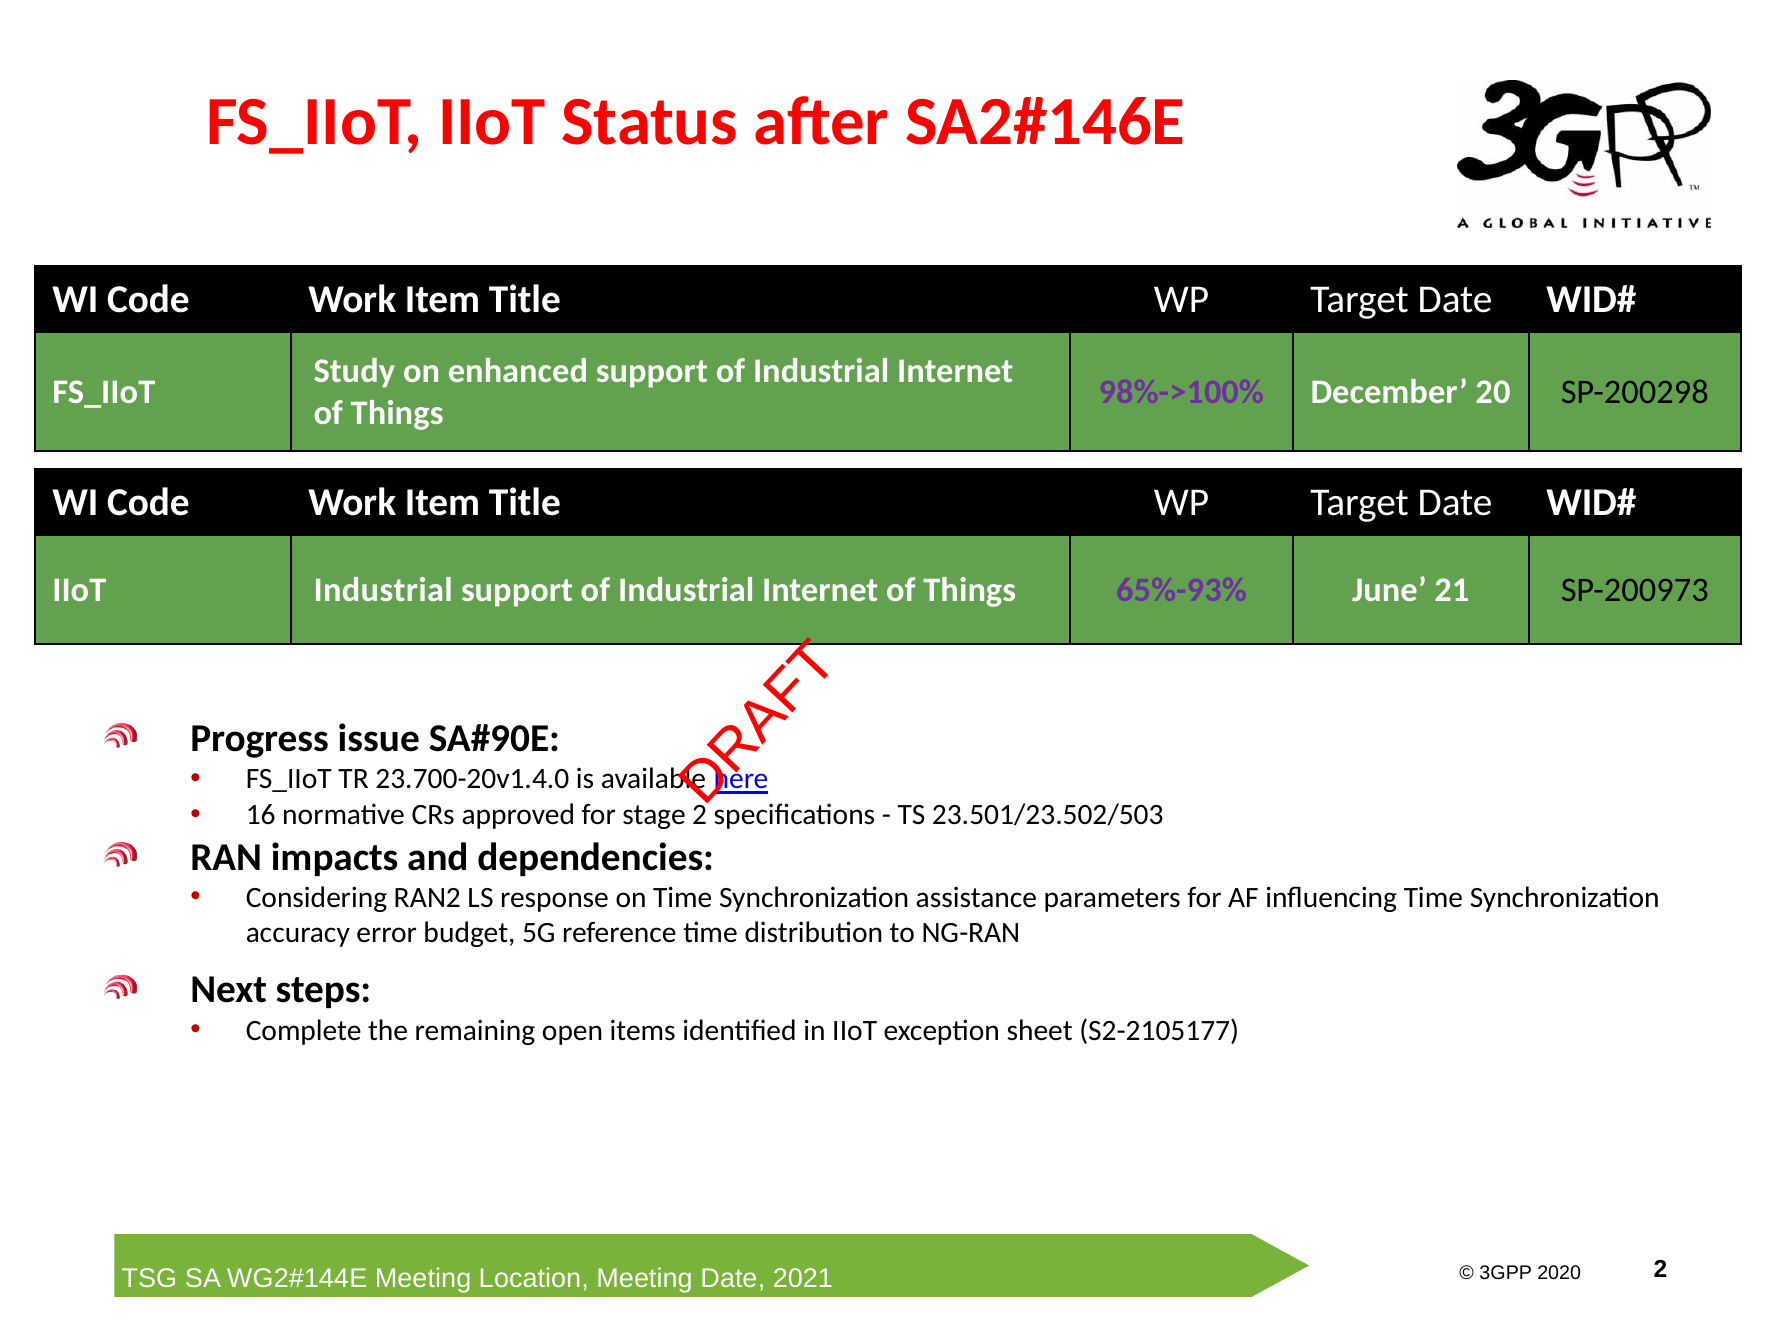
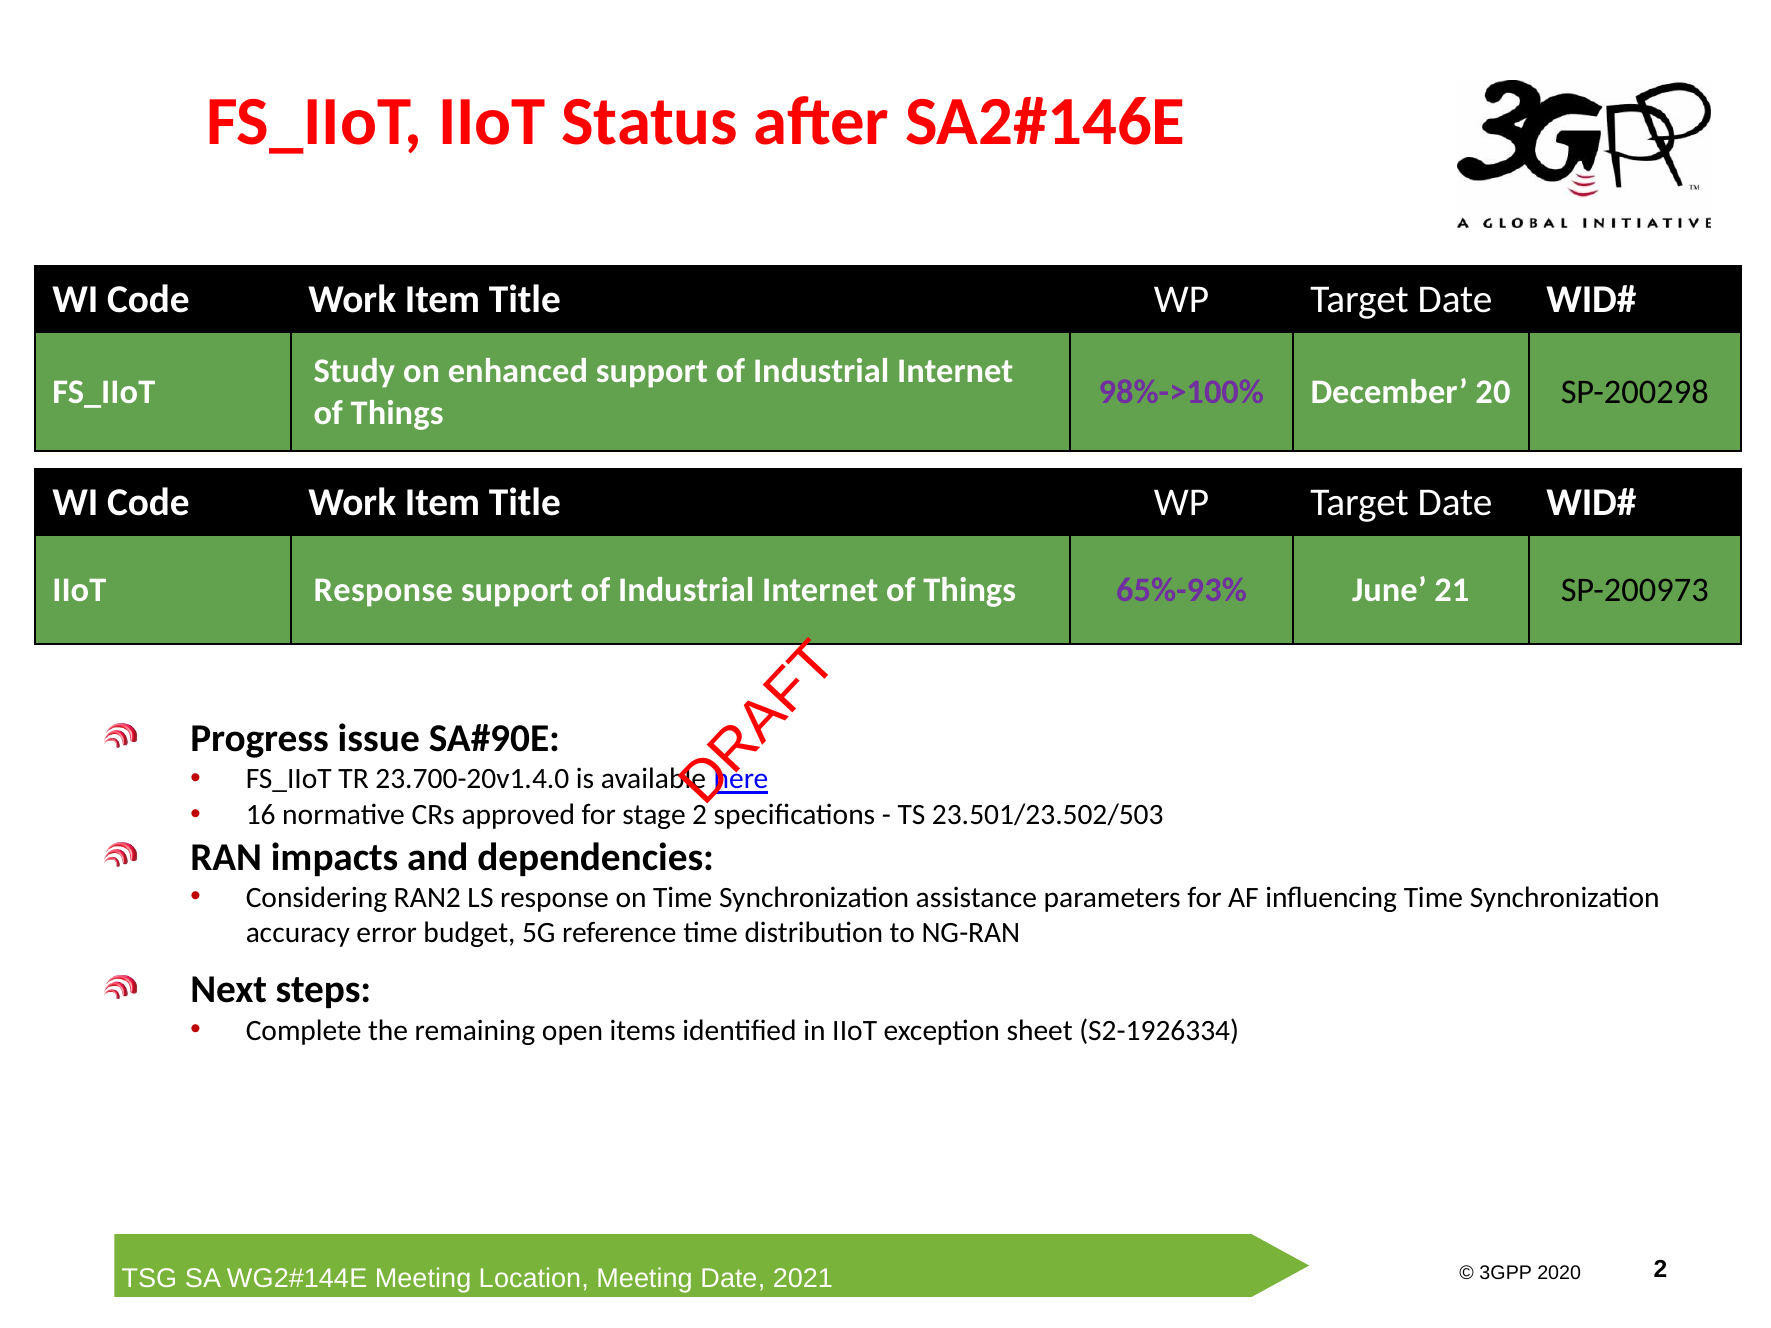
IIoT Industrial: Industrial -> Response (383, 590)
S2-2105177: S2-2105177 -> S2-1926334 (1159, 1031)
